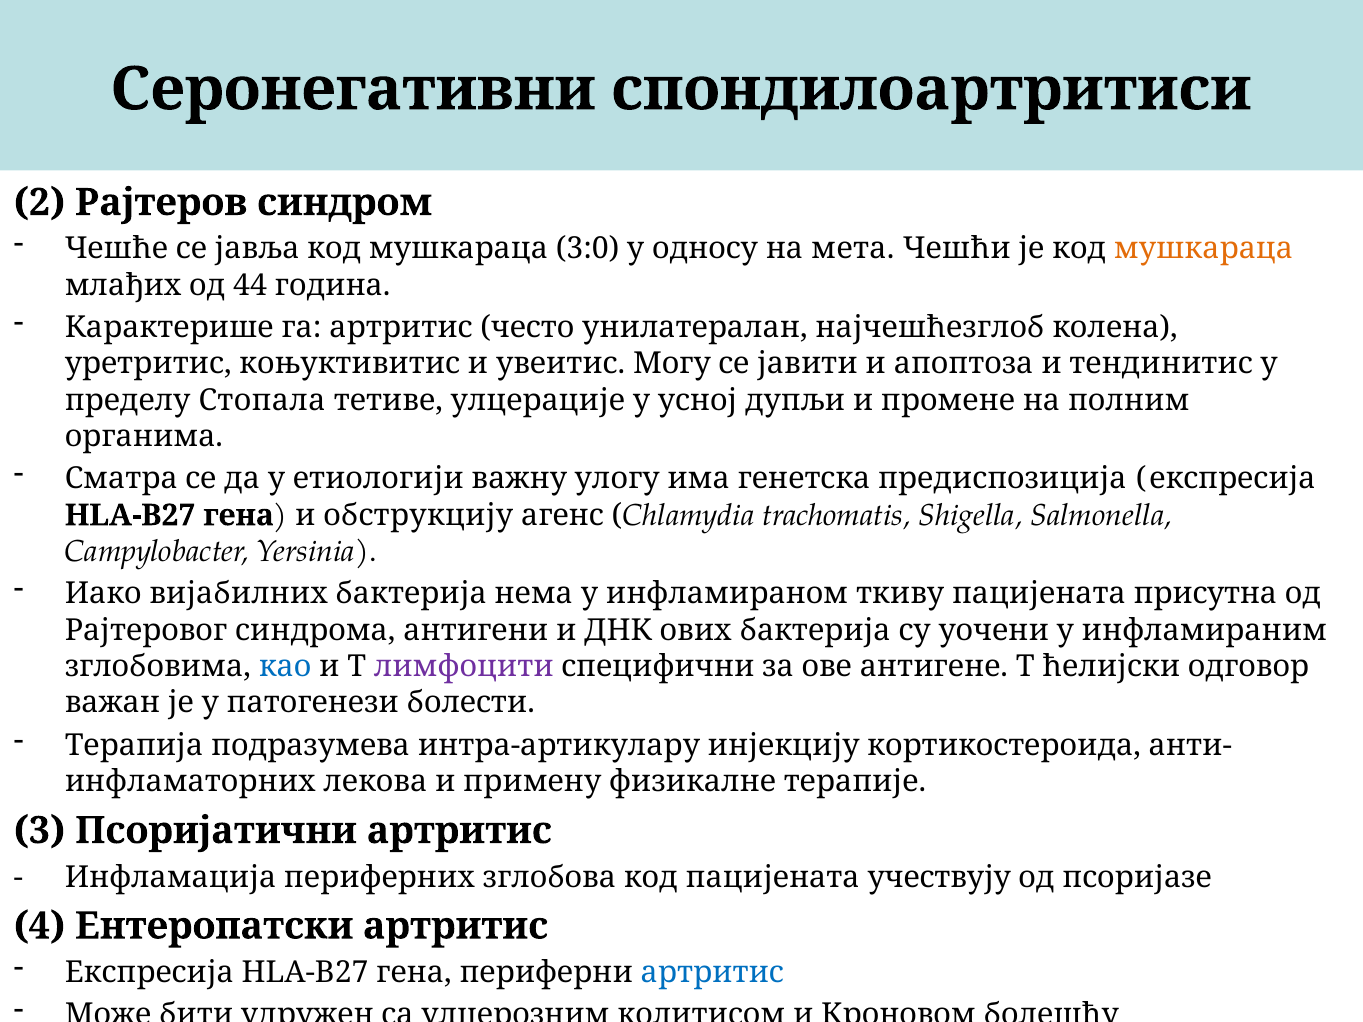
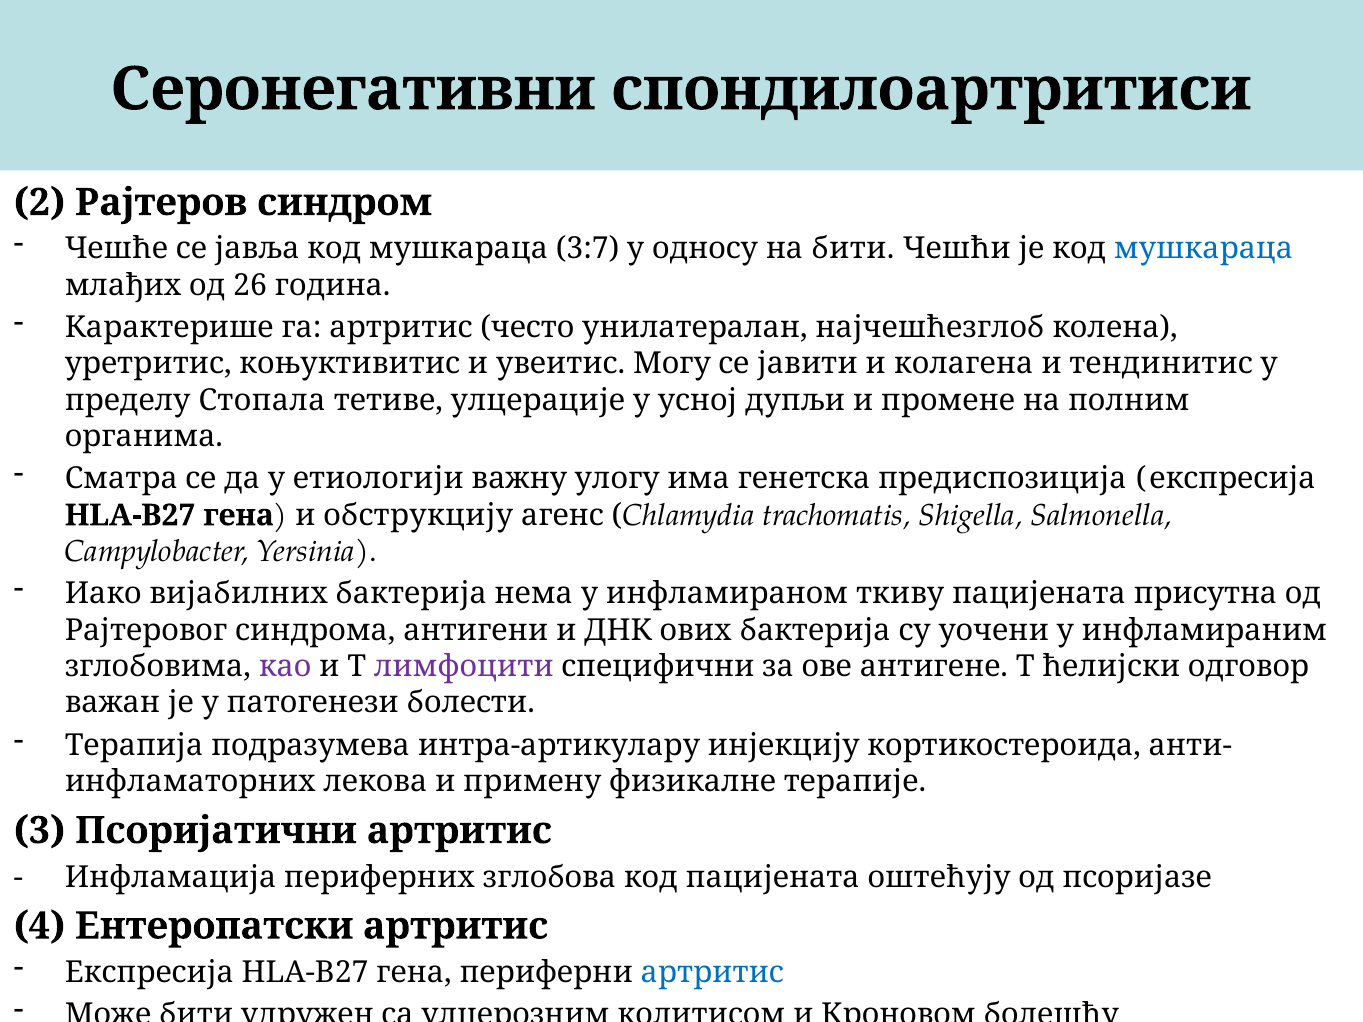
3:0: 3:0 -> 3:7 (588, 249)
на мета: мета -> бити (853, 249)
мушкараца colour: orange -> blue (1204, 249)
44: 44 -> 26 (250, 285)
апоптоза: апоптоза -> колагена (964, 364)
као colour: blue -> purple (285, 667)
учествују: учествују -> оштећују (939, 877)
